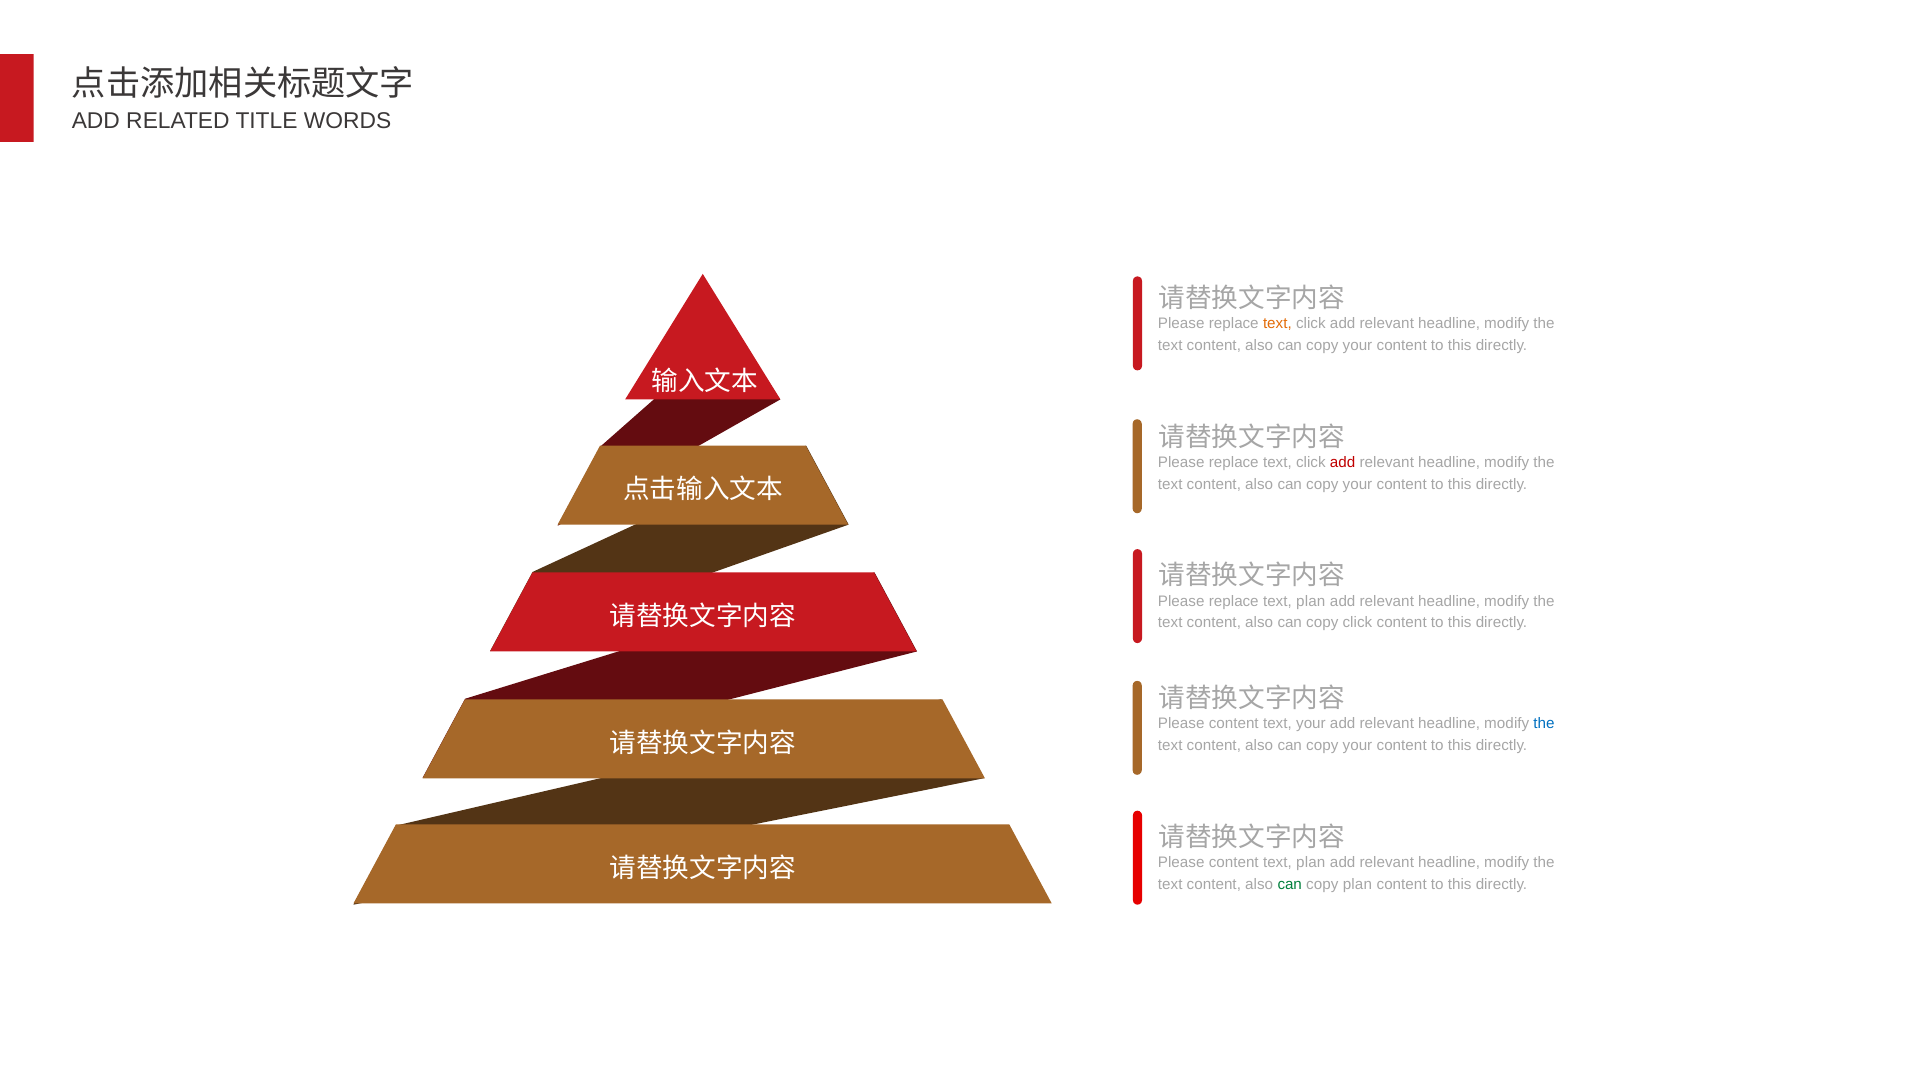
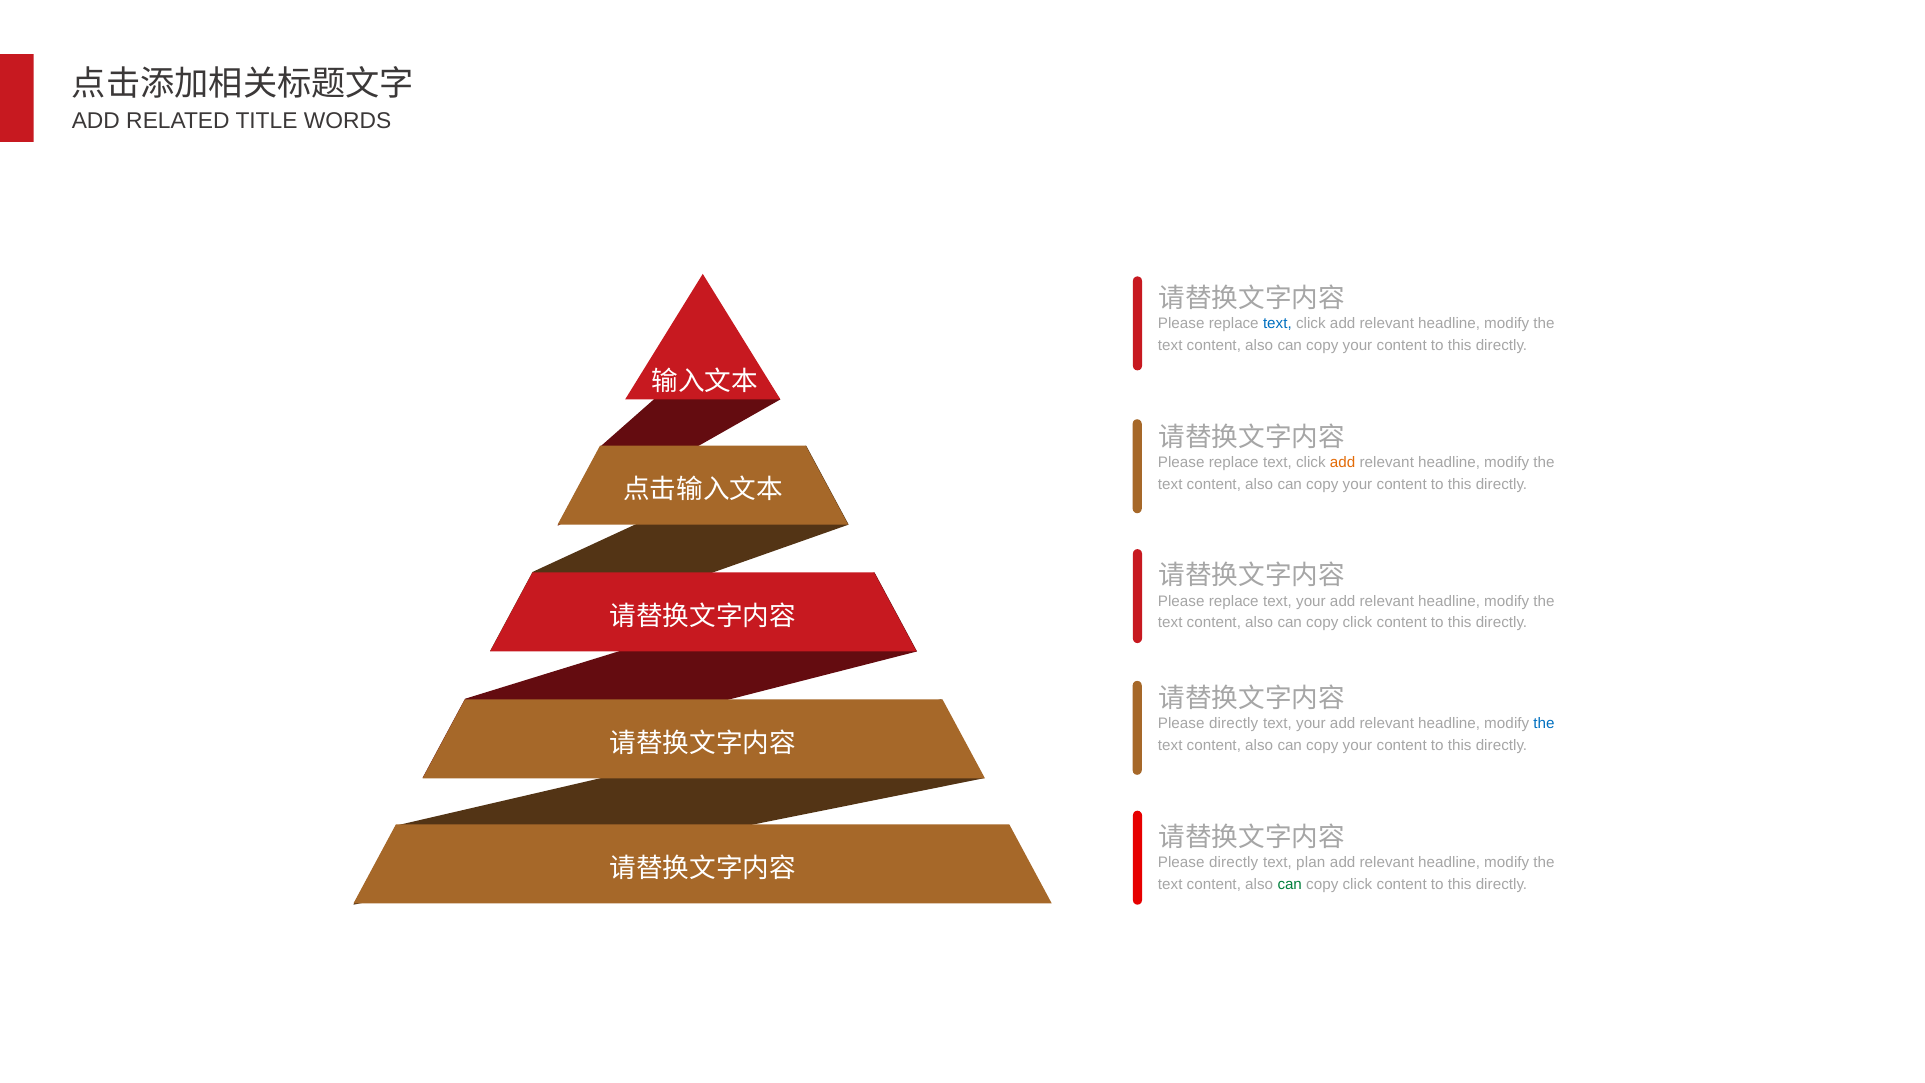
text colour: orange -> blue (1277, 323)
add colour: red -> orange (1343, 462)
replace text plan: plan -> your (1311, 601)
content: content -> directly (1234, 724)
content: content -> directly (1234, 863)
plan: plan -> click (1357, 884)
